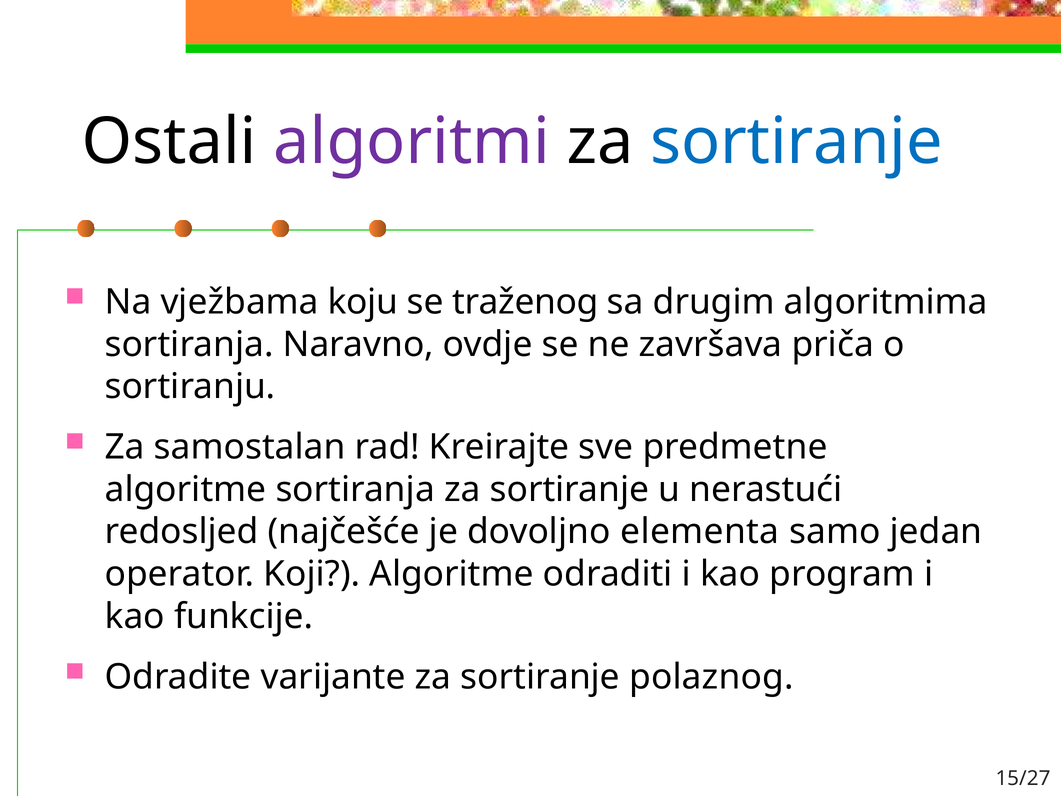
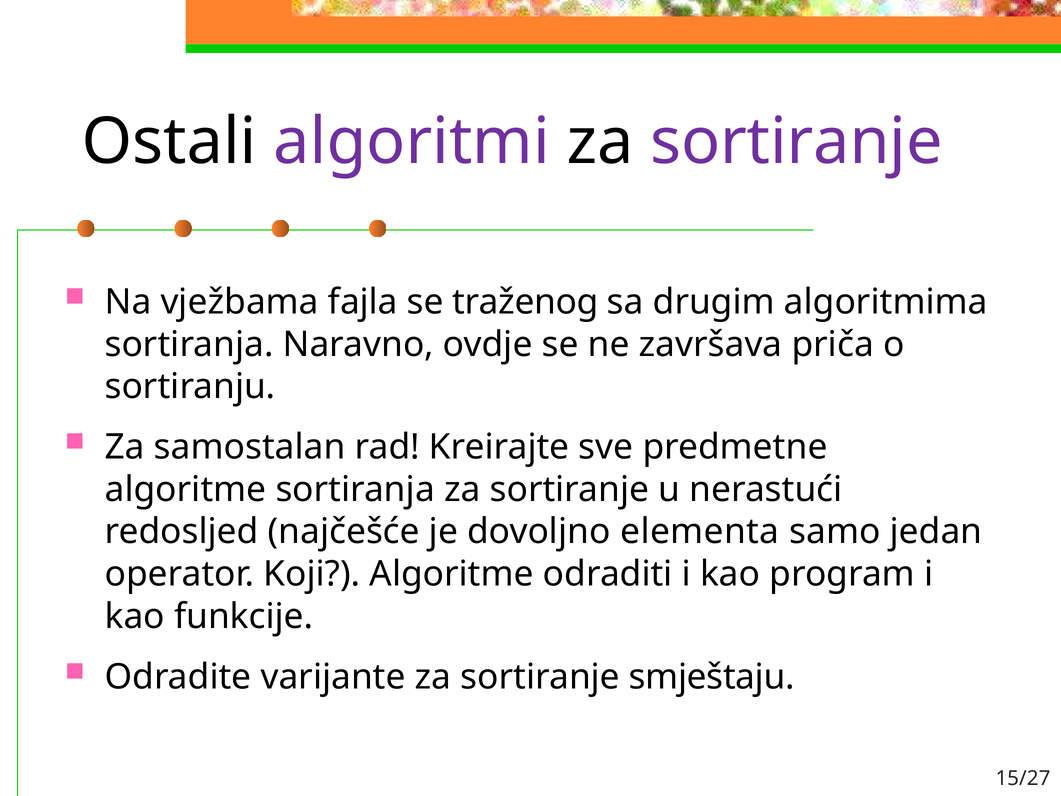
sortiranje colour: blue -> purple (796, 142)
koju: koju -> fajla (363, 302)
polaznog: polaznog -> smještaju (712, 677)
